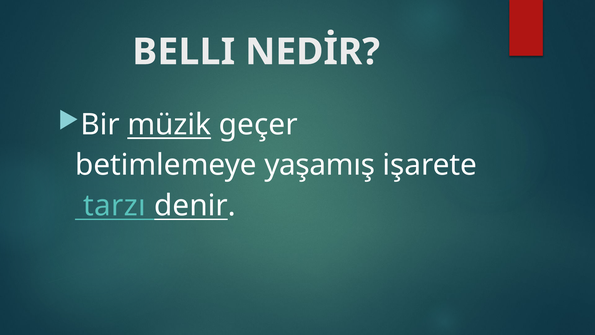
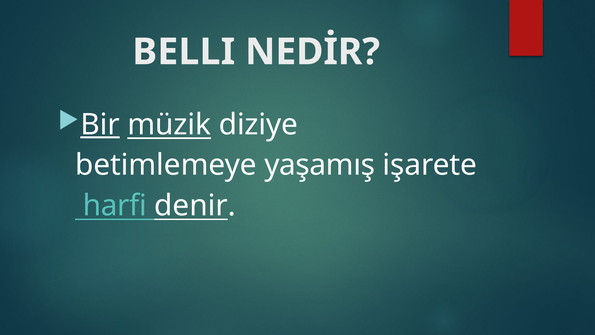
Bir underline: none -> present (100, 124)
geçer: geçer -> diziye (258, 124)
tarzı: tarzı -> harfi (115, 206)
